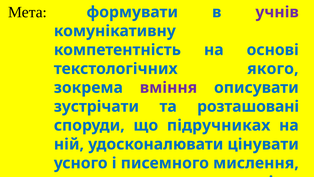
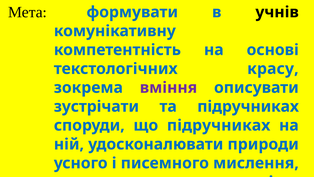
учнів colour: purple -> black (277, 12)
текстологічних якого: якого -> красу (273, 69)
та розташовані: розташовані -> підручниках (248, 106)
удосконалювати цінувати: цінувати -> природи (263, 144)
